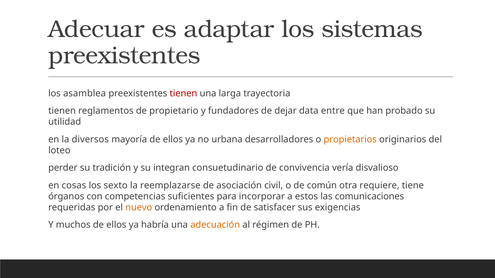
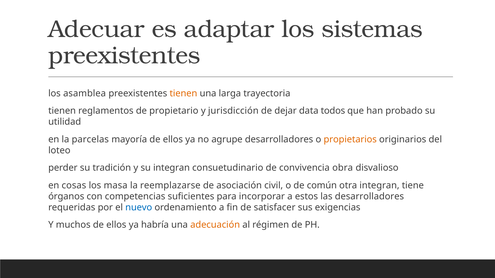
tienen colour: red -> orange (183, 94)
fundadores: fundadores -> jurisdicción (233, 111)
entre: entre -> todos (333, 111)
diversos: diversos -> parcelas (90, 140)
urbana: urbana -> agrupe (227, 140)
vería: vería -> obra (343, 168)
sexto: sexto -> masa (116, 186)
otra requiere: requiere -> integran (379, 186)
las comunicaciones: comunicaciones -> desarrolladores (369, 197)
nuevo colour: orange -> blue (139, 208)
